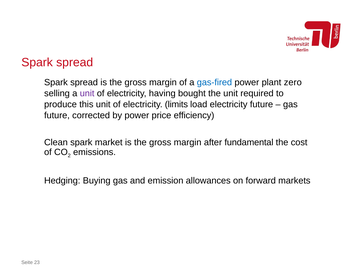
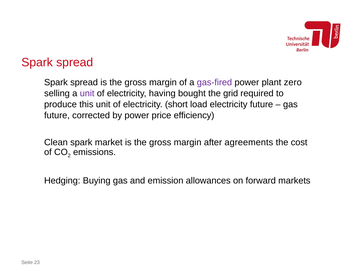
gas-fired colour: blue -> purple (214, 82)
the unit: unit -> grid (231, 93)
limits: limits -> short (176, 105)
fundamental: fundamental -> agreements (249, 143)
